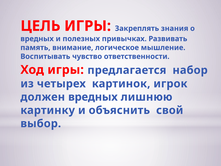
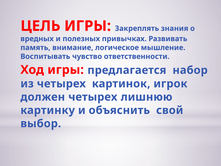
должен вредных: вредных -> четырех (93, 97)
